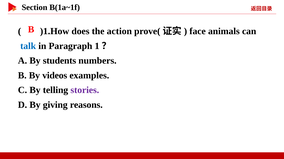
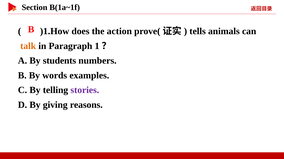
face: face -> tells (198, 31)
talk colour: blue -> orange (28, 46)
videos: videos -> words (55, 76)
